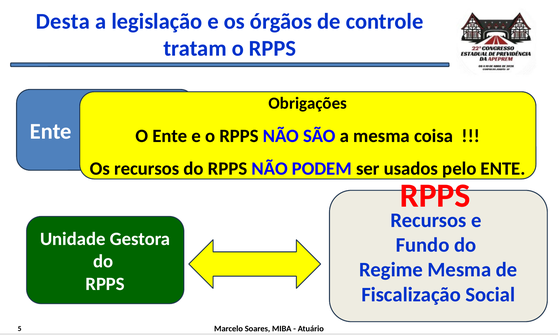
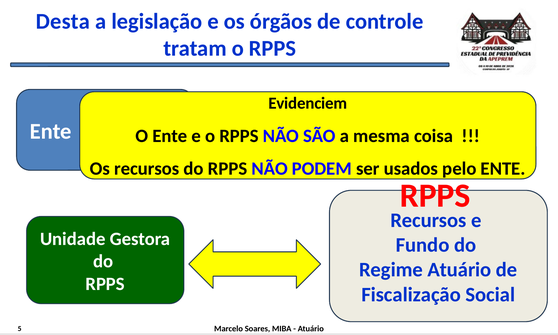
Obrigações: Obrigações -> Evidenciem (308, 103)
Regime Mesma: Mesma -> Atuário (459, 270)
